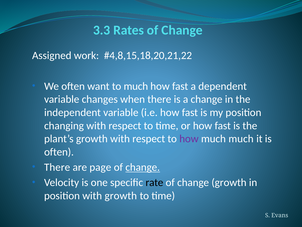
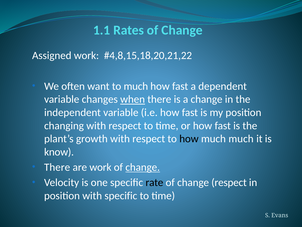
3.3: 3.3 -> 1.1 (102, 30)
when underline: none -> present (133, 99)
how colour: purple -> black (189, 139)
often: often -> know (59, 152)
are page: page -> work (100, 167)
change growth: growth -> respect (229, 182)
with growth: growth -> specific (121, 195)
